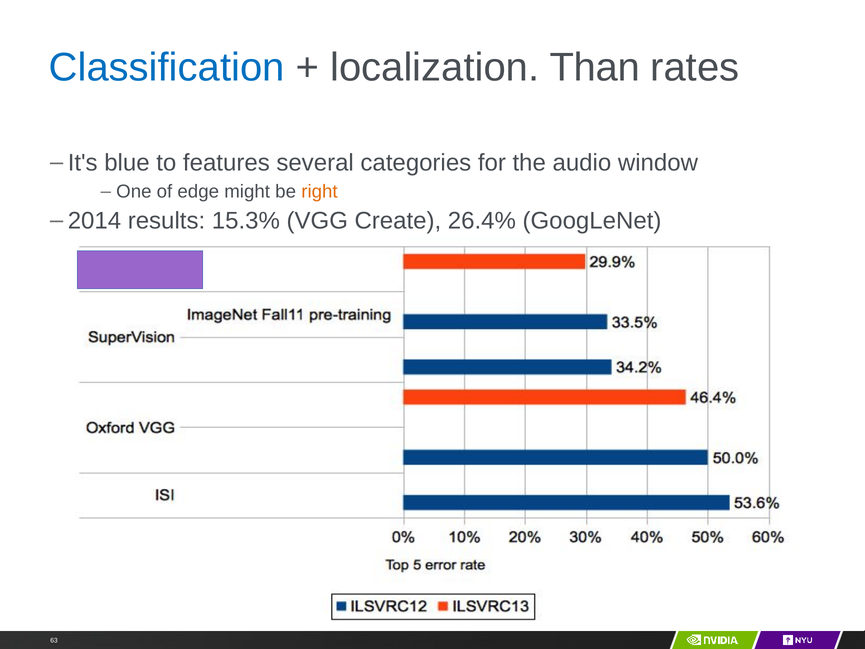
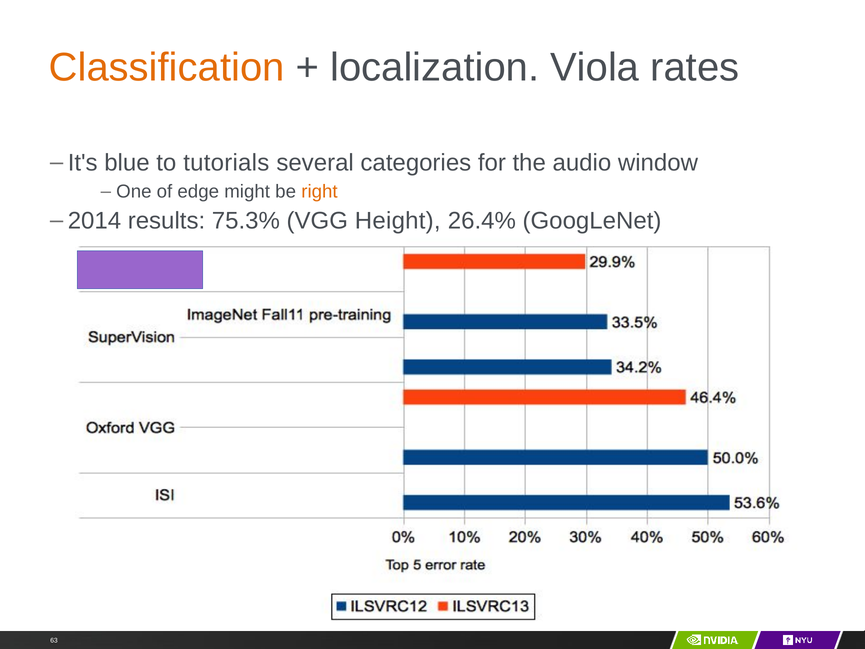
Classification colour: blue -> orange (167, 67)
Than: Than -> Viola (595, 67)
features: features -> tutorials (226, 163)
15.3%: 15.3% -> 75.3% (246, 221)
Create: Create -> Height (398, 221)
